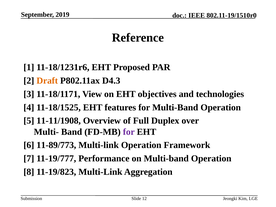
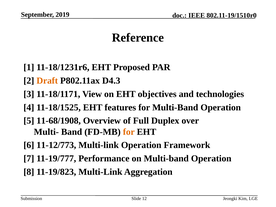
11-11/1908: 11-11/1908 -> 11-68/1908 (59, 121)
for colour: purple -> orange (129, 132)
11-89/773: 11-89/773 -> 11-12/773 (56, 145)
